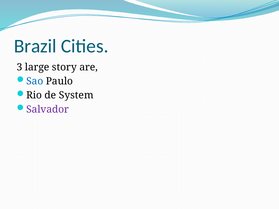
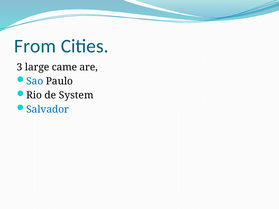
Brazil: Brazil -> From (35, 46)
story: story -> came (64, 67)
Salvador colour: purple -> blue (48, 109)
